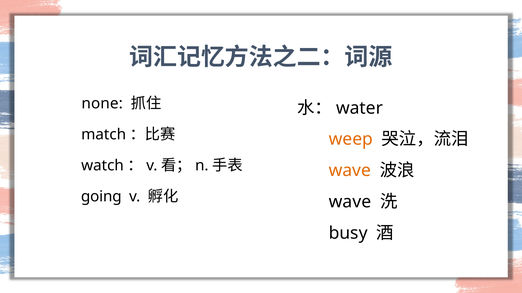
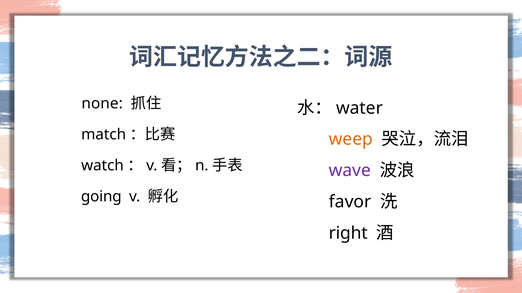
wave colour: orange -> purple (350, 171)
wave: wave -> favor (350, 202)
busy: busy -> right (348, 234)
